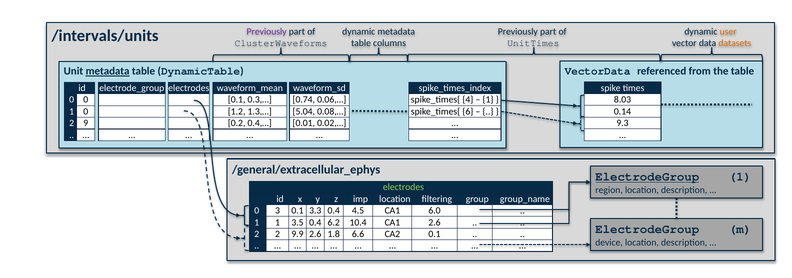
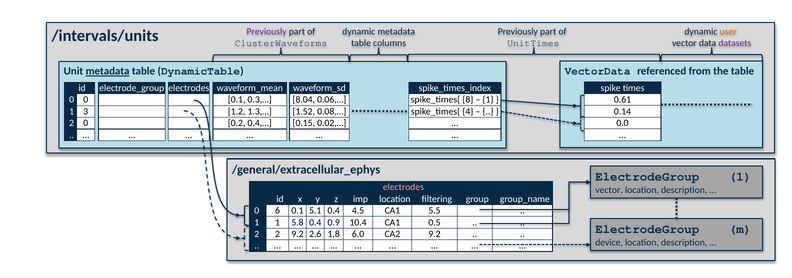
datasets colour: orange -> purple (735, 43)
8.03: 8.03 -> 0.61 (623, 100)
0.74: 0.74 -> 8.04 (304, 100)
4: 4 -> 8 (468, 100)
1 0: 0 -> 3 (86, 112)
5.04: 5.04 -> 1.52 (304, 112)
6: 6 -> 4 (468, 112)
9.3: 9.3 -> 0.0 (622, 123)
2 9: 9 -> 0 (86, 123)
0.01: 0.01 -> 0.15 (304, 123)
ElectrodeGroup underline: present -> none (647, 177)
electrodes colour: light green -> pink (403, 188)
region: region -> vector (609, 190)
3: 3 -> 6 (278, 211)
3.3: 3.3 -> 5.1 (315, 211)
6.0: 6.0 -> 5.5 (434, 211)
3.5: 3.5 -> 5.8 (298, 223)
6.2: 6.2 -> 0.9 (334, 223)
CA1 2.6: 2.6 -> 0.5 (434, 223)
2 9.9: 9.9 -> 9.2 (298, 234)
6.6: 6.6 -> 6.0 (358, 234)
CA2 0.1: 0.1 -> 9.2 (434, 234)
